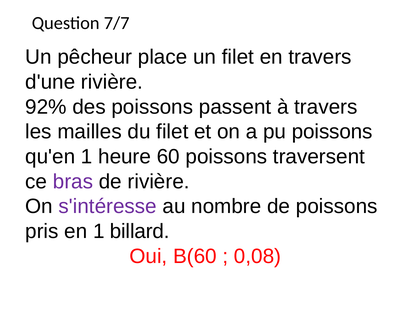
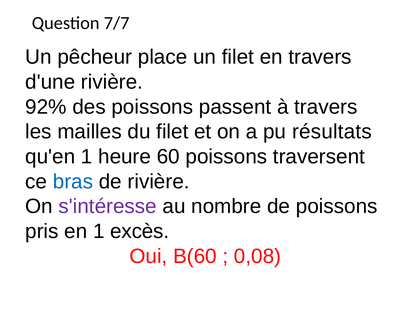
pu poissons: poissons -> résultats (332, 132)
bras colour: purple -> blue (73, 181)
billard: billard -> excès (140, 231)
